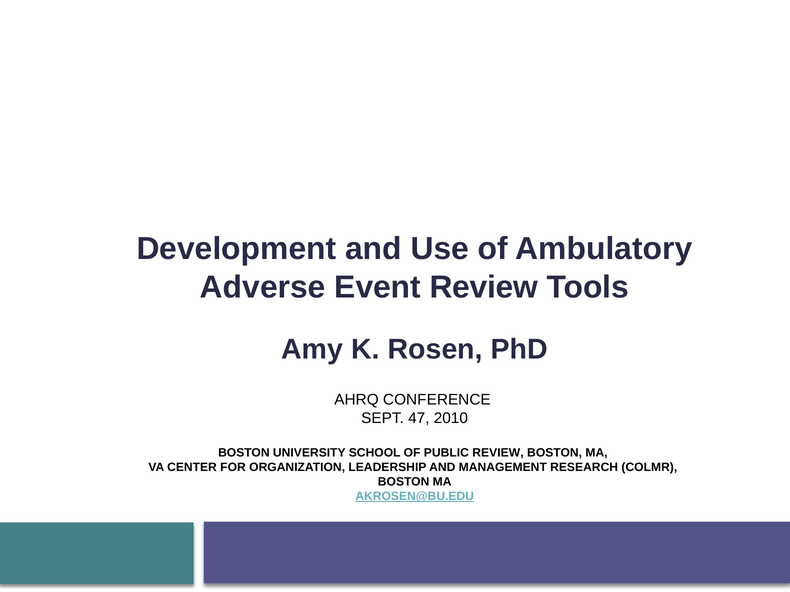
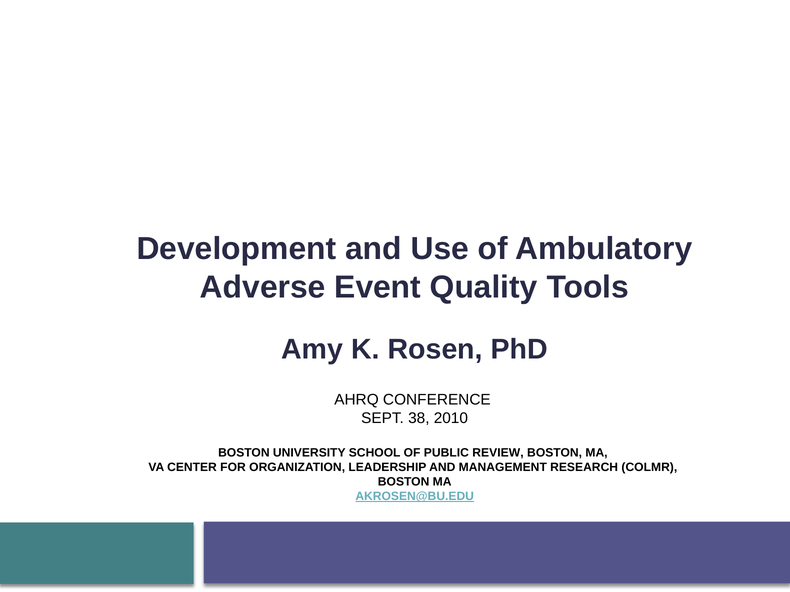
Event Review: Review -> Quality (484, 287)
47: 47 -> 38 (419, 418)
